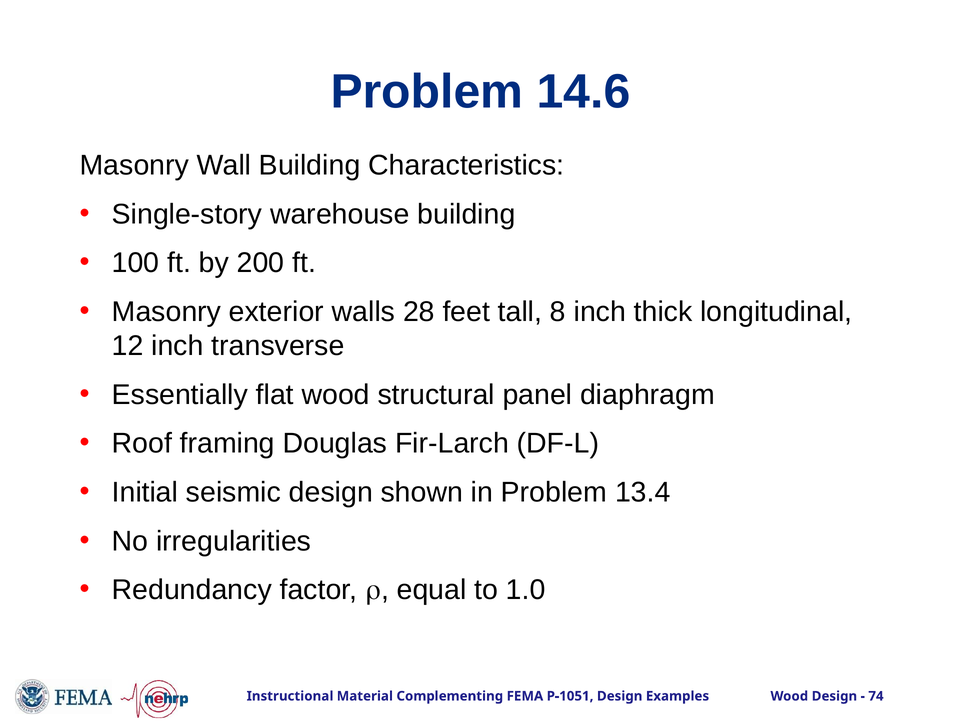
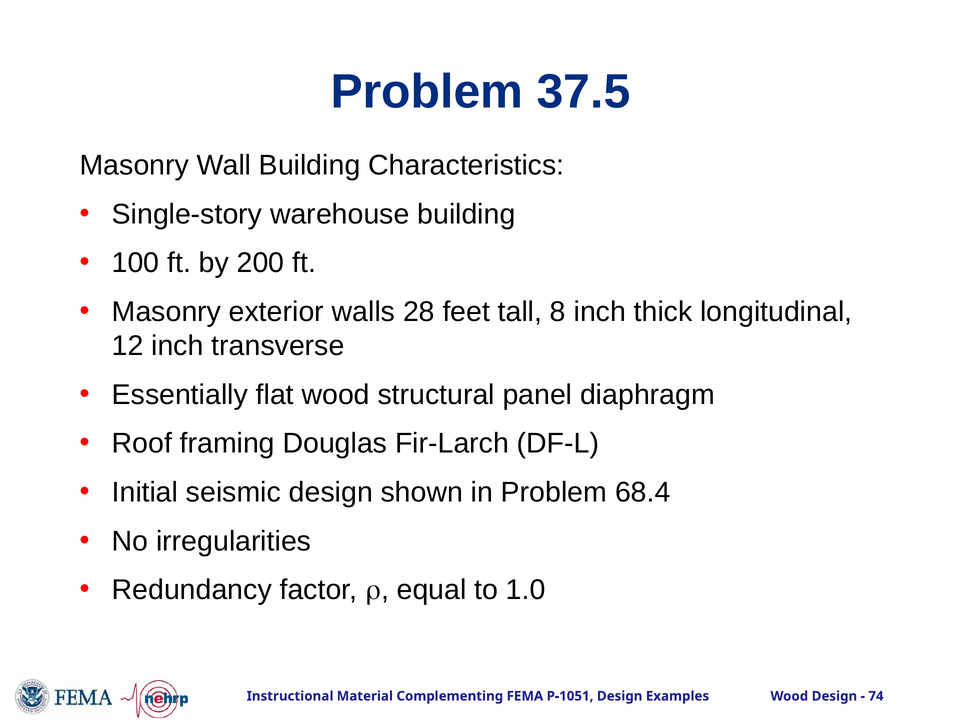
14.6: 14.6 -> 37.5 (583, 92)
13.4: 13.4 -> 68.4 (643, 492)
